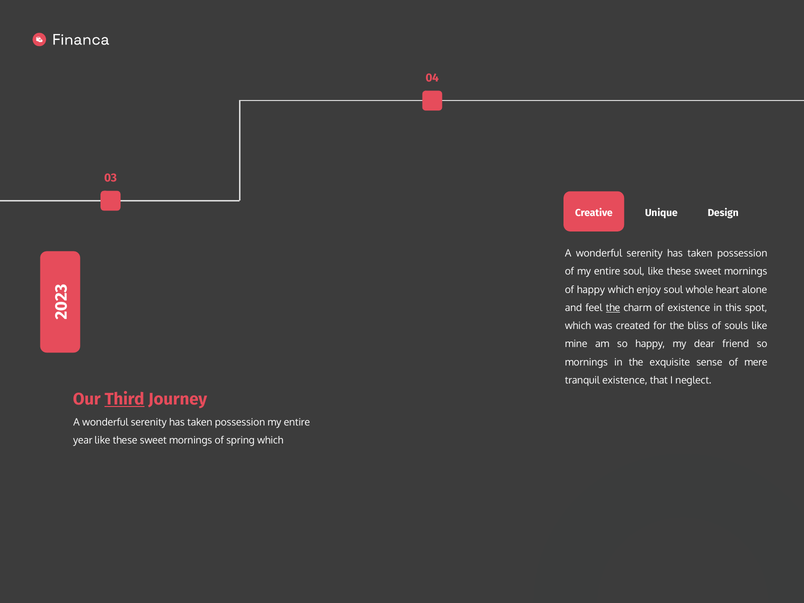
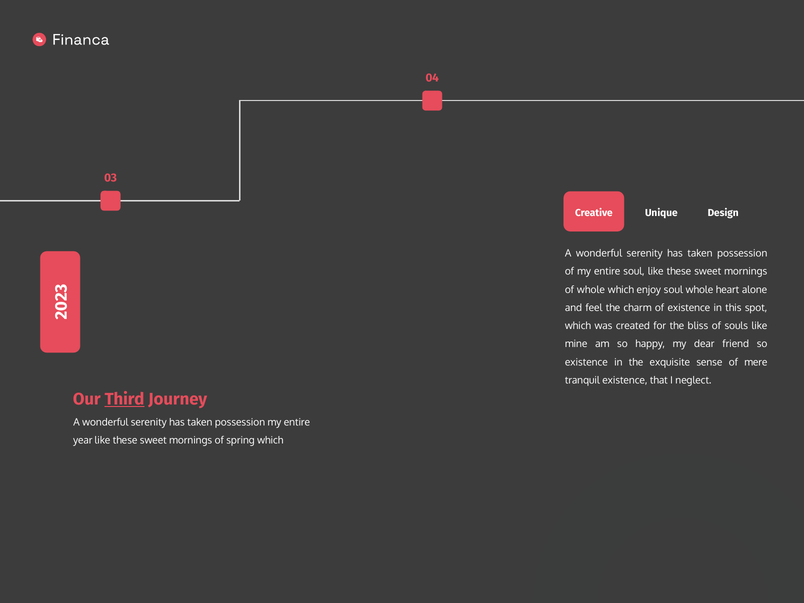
of happy: happy -> whole (591, 290)
the underline: present -> none (613, 308)
mornings: mornings -> existence (586, 362)
